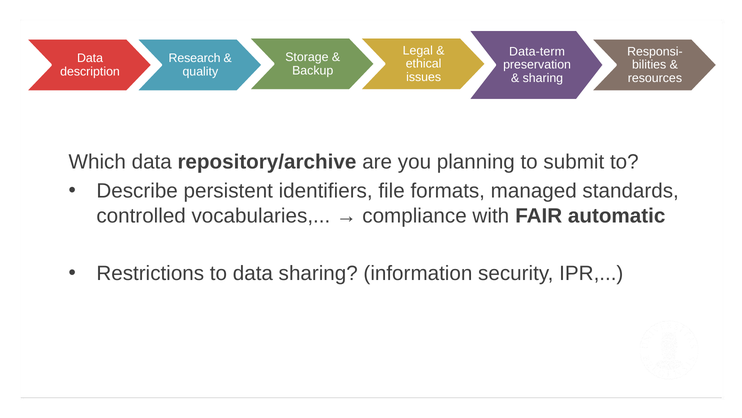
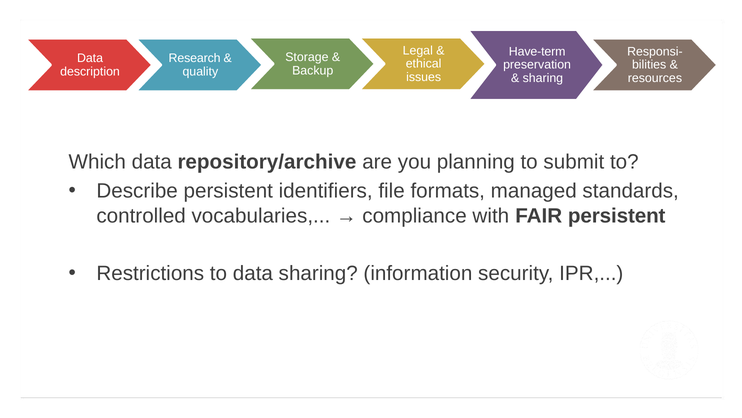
Data-term: Data-term -> Have-term (537, 51)
FAIR automatic: automatic -> persistent (617, 216)
